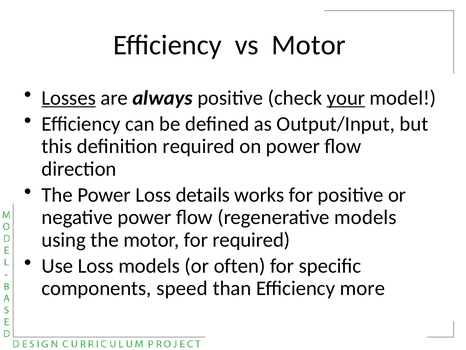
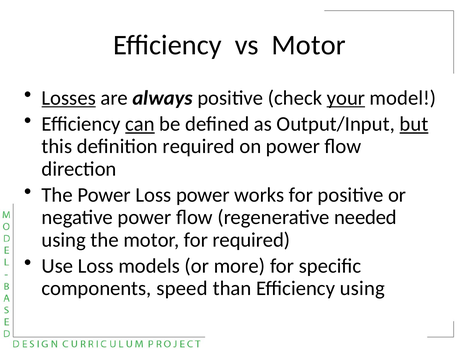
can underline: none -> present (140, 124)
but underline: none -> present (414, 124)
Loss details: details -> power (203, 195)
regenerative models: models -> needed (366, 217)
often: often -> more (239, 266)
Efficiency more: more -> using (362, 288)
